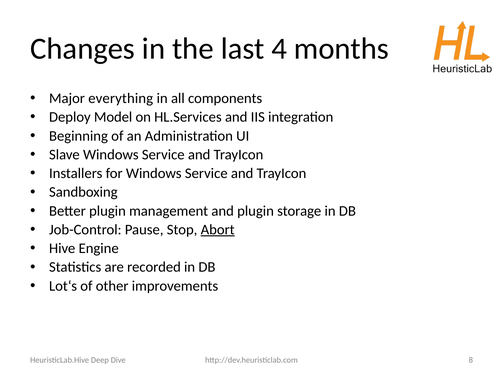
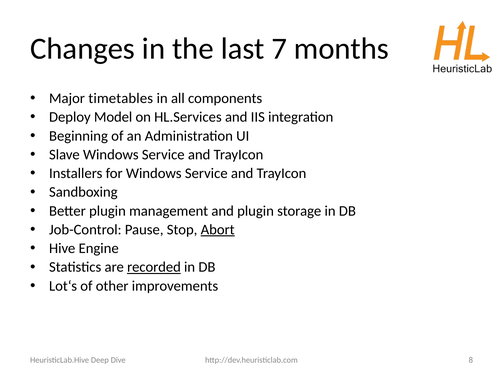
4: 4 -> 7 (279, 49)
everything: everything -> timetables (121, 98)
recorded underline: none -> present (154, 267)
